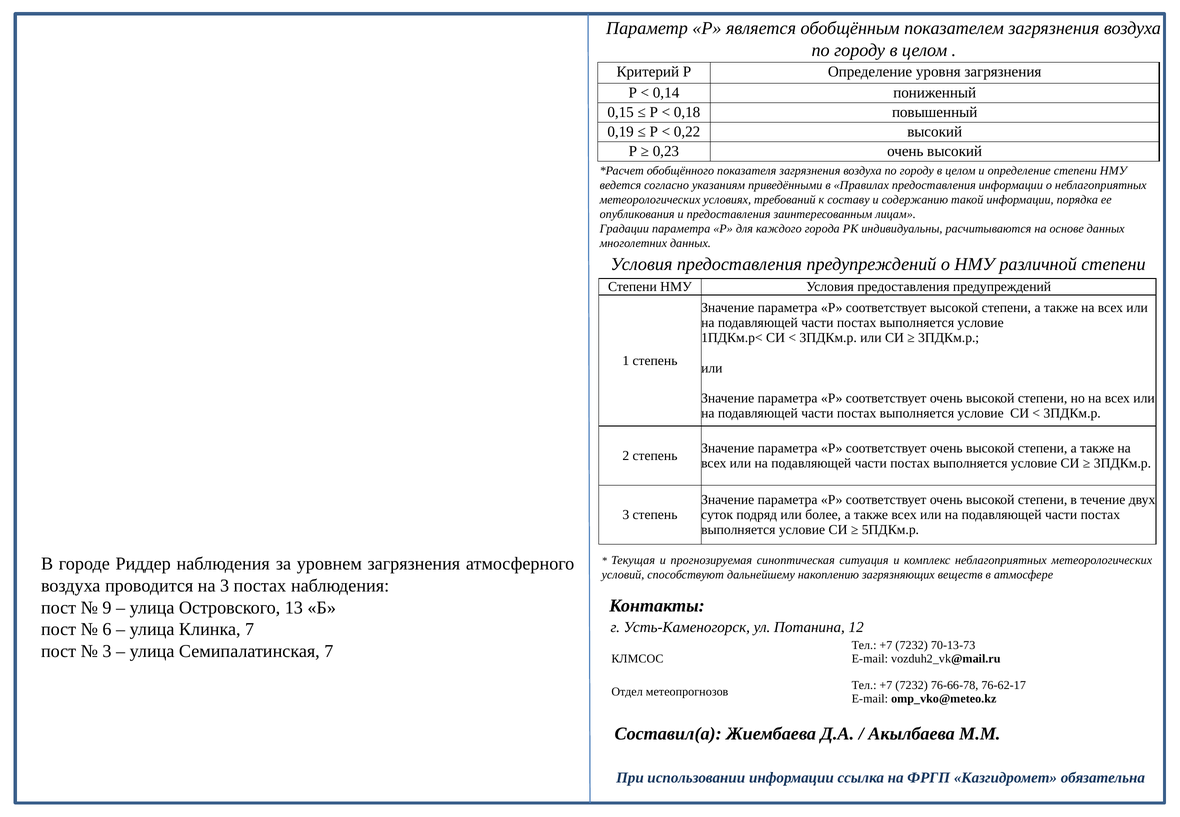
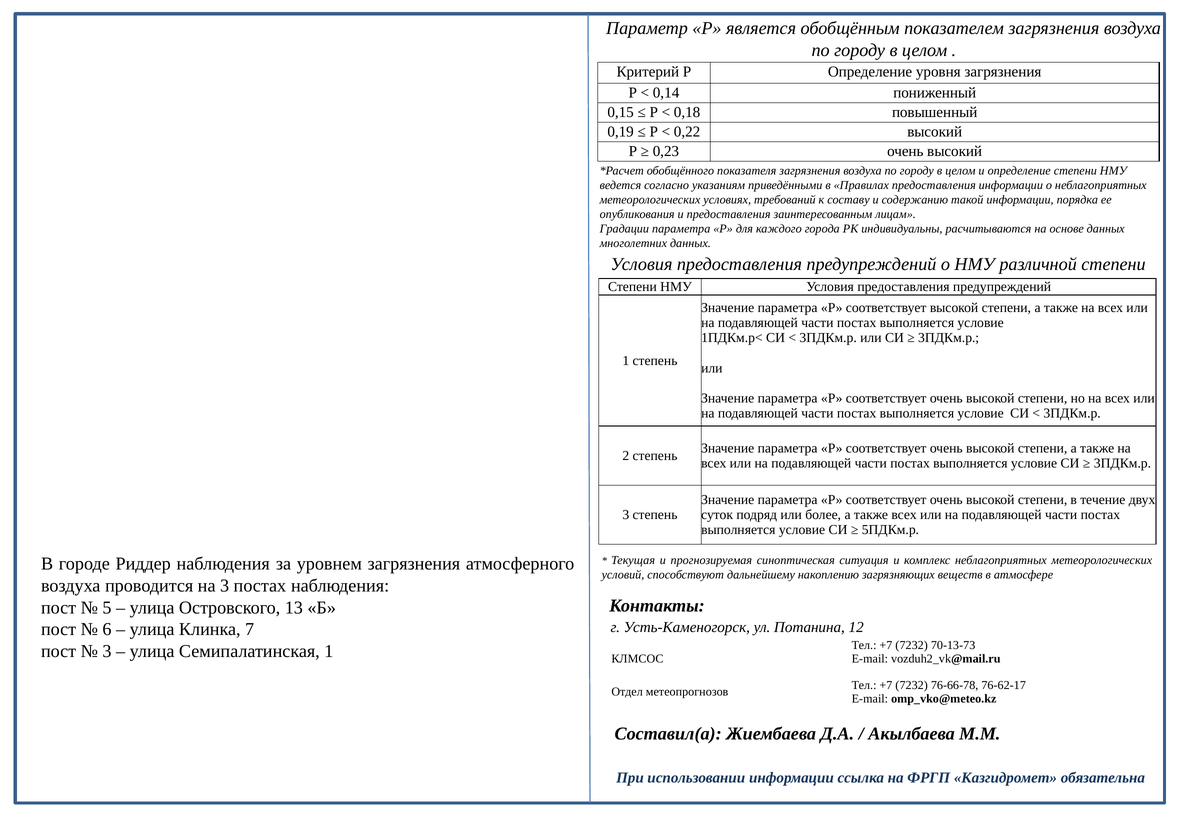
9: 9 -> 5 (107, 607)
Семипалатинская 7: 7 -> 1 (329, 651)
